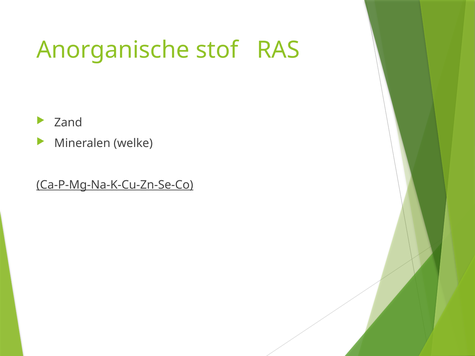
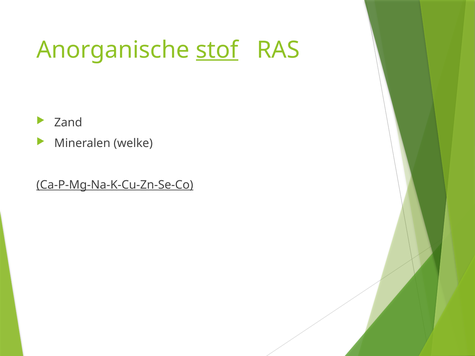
stof underline: none -> present (217, 50)
